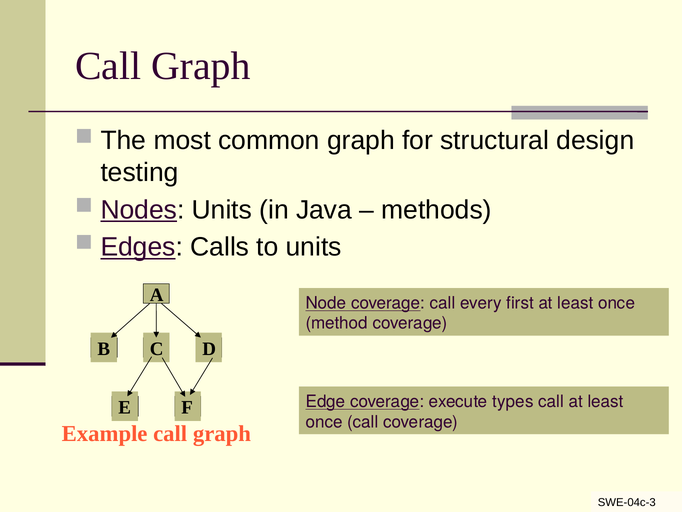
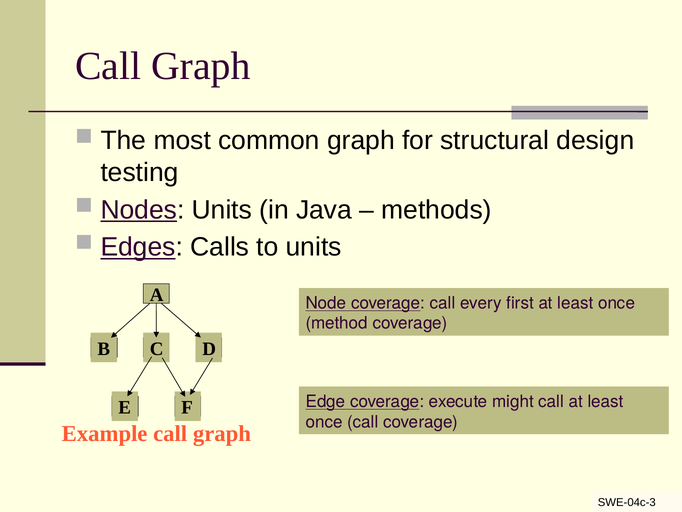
types: types -> might (513, 401)
